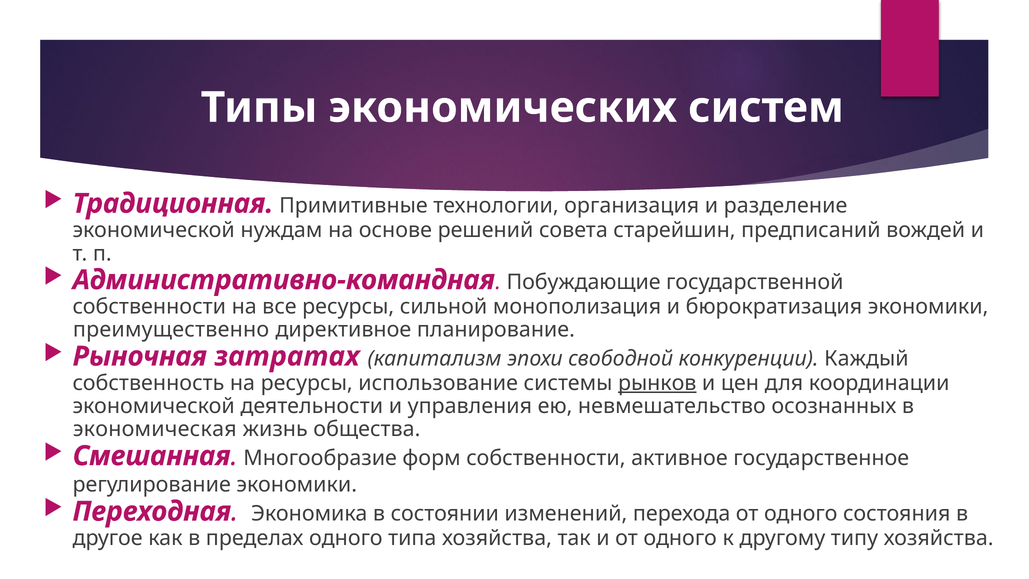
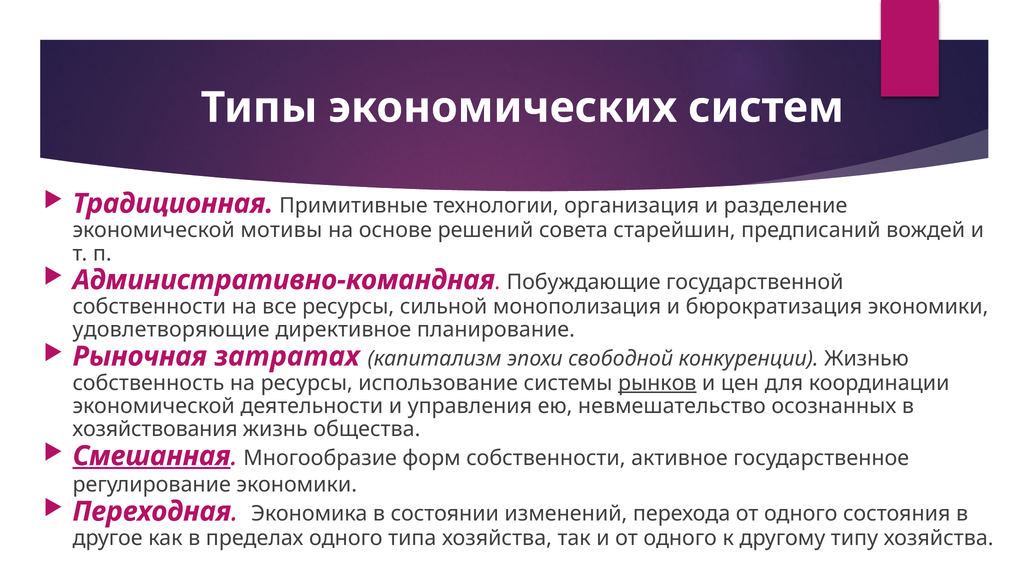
нуждам: нуждам -> мотивы (281, 230)
преимущественно: преимущественно -> удовлетворяющие (171, 330)
Каждый: Каждый -> Жизнью (867, 358)
экономическая: экономическая -> хозяйствования (155, 429)
Смешанная underline: none -> present (152, 456)
